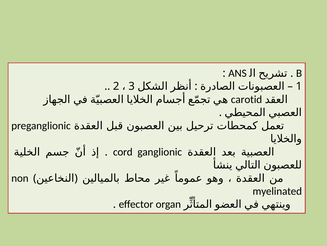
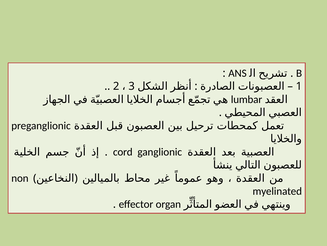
carotid: carotid -> lumbar (247, 99)
